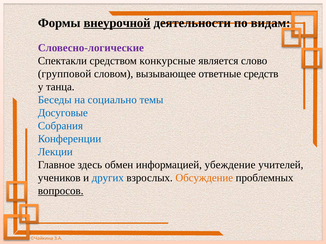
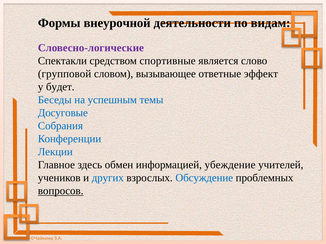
внеурочной underline: present -> none (117, 23)
конкурсные: конкурсные -> спортивные (168, 61)
средств: средств -> эффект (261, 74)
танца: танца -> будет (60, 87)
социально: социально -> успешным (112, 100)
Обсуждение colour: orange -> blue (204, 178)
